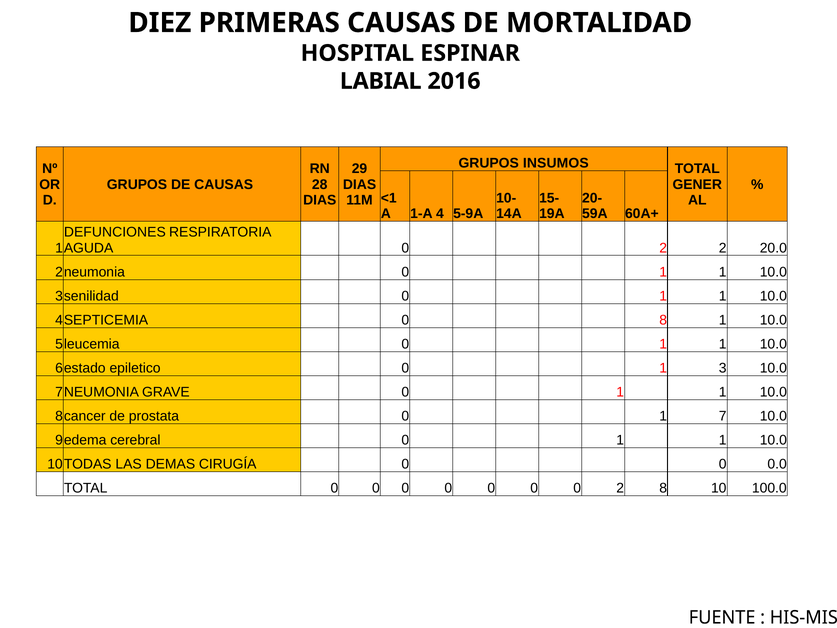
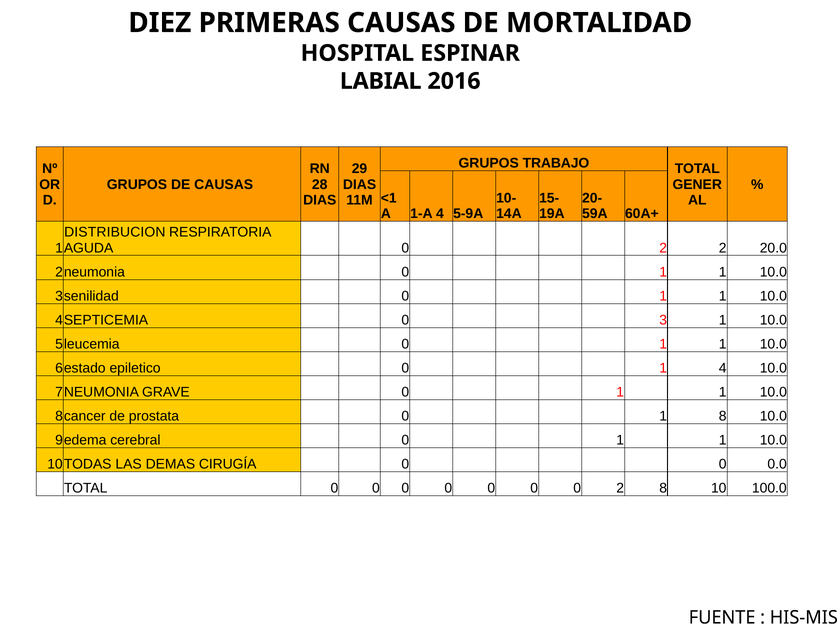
INSUMOS: INSUMOS -> TRABAJO (556, 163)
DEFUNCIONES: DEFUNCIONES -> DISTRIBUCION (115, 232)
0 8: 8 -> 3 (663, 320)
1 3: 3 -> 4 (723, 368)
1 7: 7 -> 8 (723, 416)
